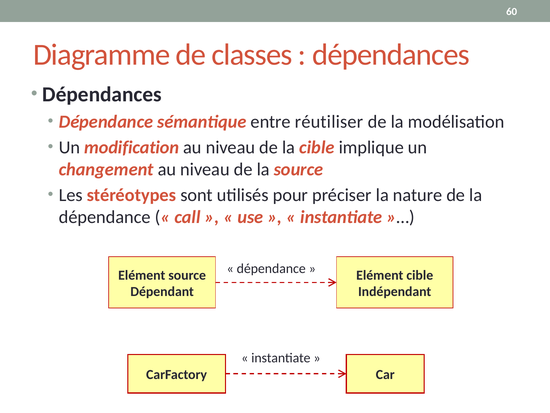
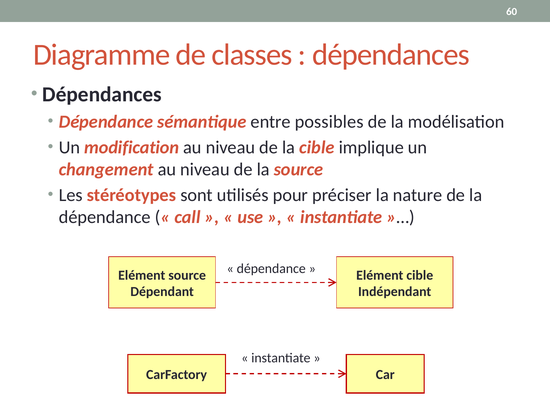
réutiliser: réutiliser -> possibles (329, 122)
